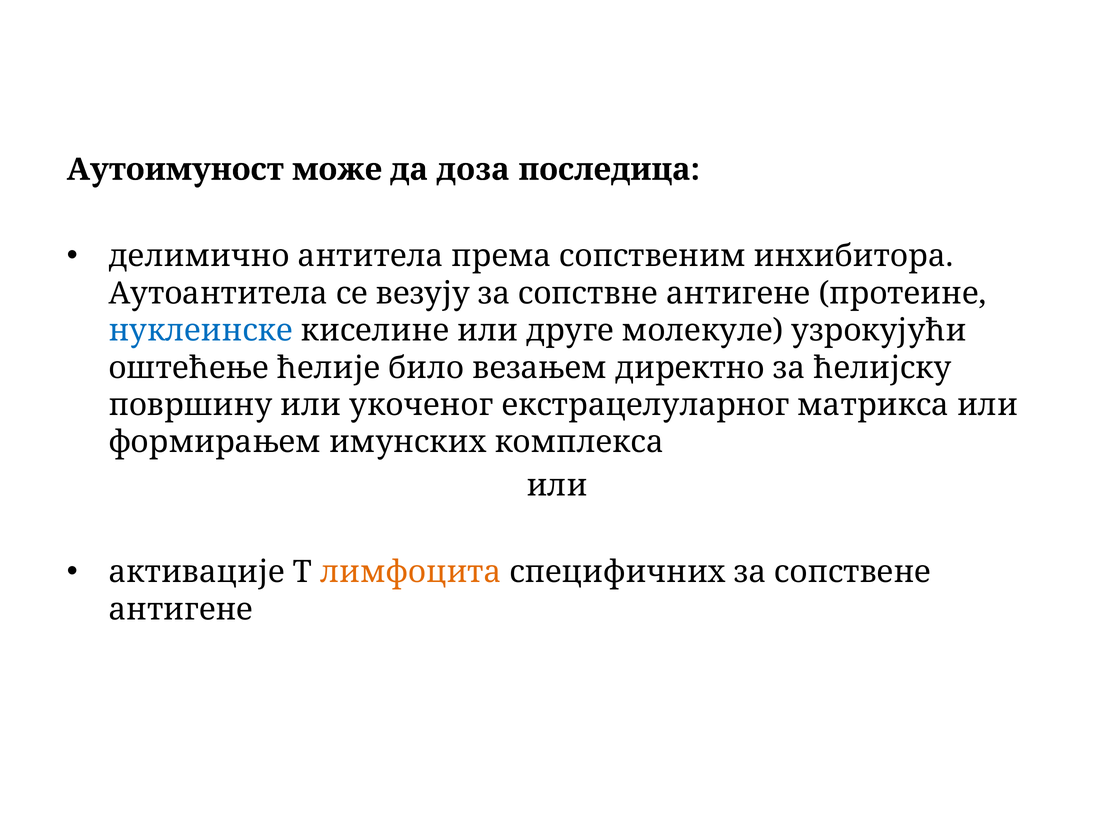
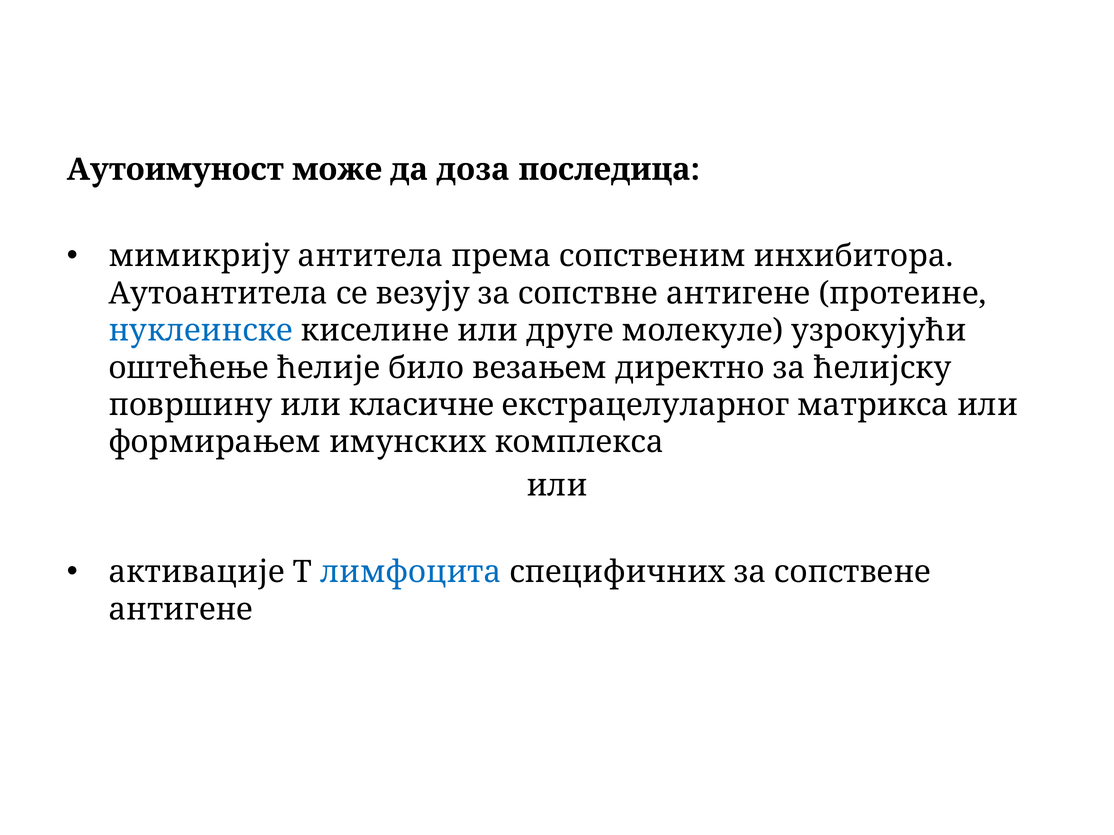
делимично: делимично -> мимикрију (199, 256)
укоченог: укоченог -> класичне (422, 405)
лимфоцита colour: orange -> blue (411, 573)
